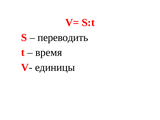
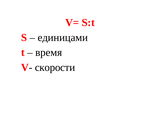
переводить: переводить -> единицами (63, 38)
единицы: единицы -> скорости (55, 67)
